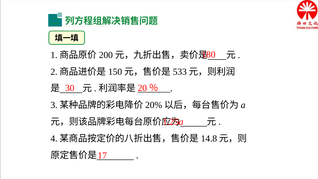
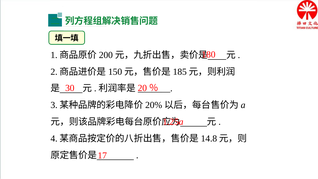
533: 533 -> 185 (180, 72)
